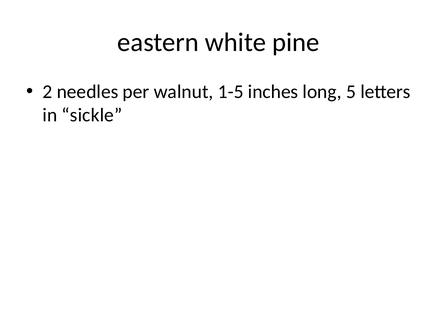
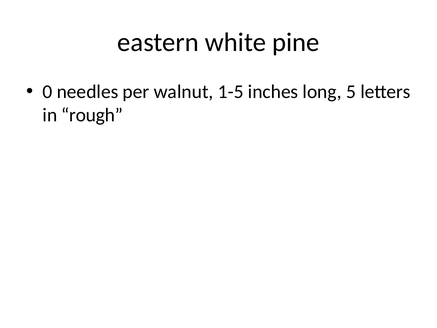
2: 2 -> 0 (48, 92)
sickle: sickle -> rough (92, 115)
